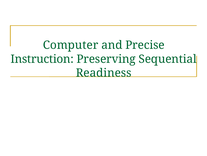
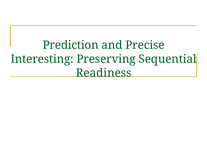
Computer: Computer -> Prediction (71, 45)
Instruction: Instruction -> Interesting (42, 59)
